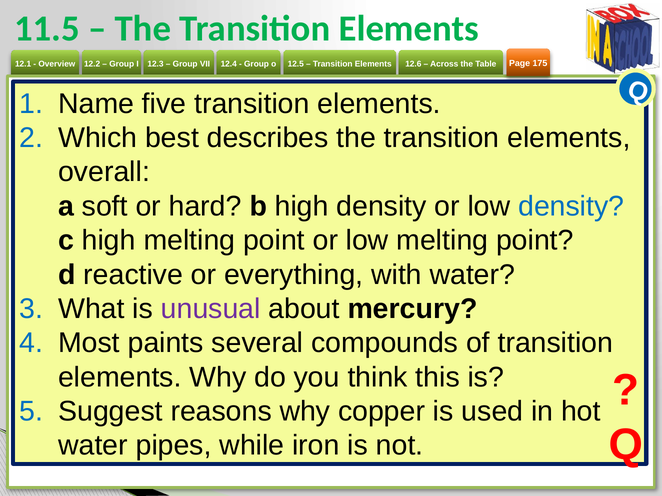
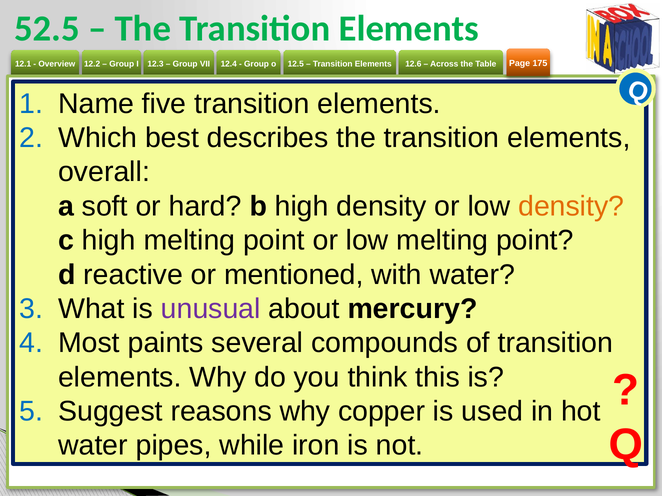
11.5: 11.5 -> 52.5 (47, 28)
density colour: blue -> orange (571, 206)
everything: everything -> mentioned (294, 275)
